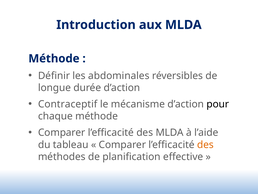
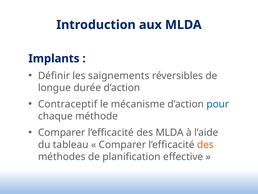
Méthode: Méthode -> Implants (54, 58)
abdominales: abdominales -> saignements (119, 76)
pour colour: black -> blue (218, 104)
